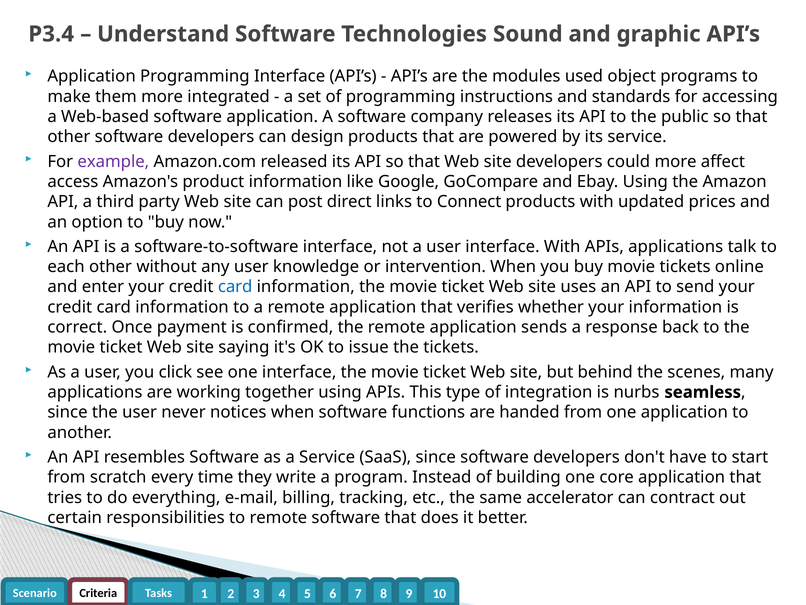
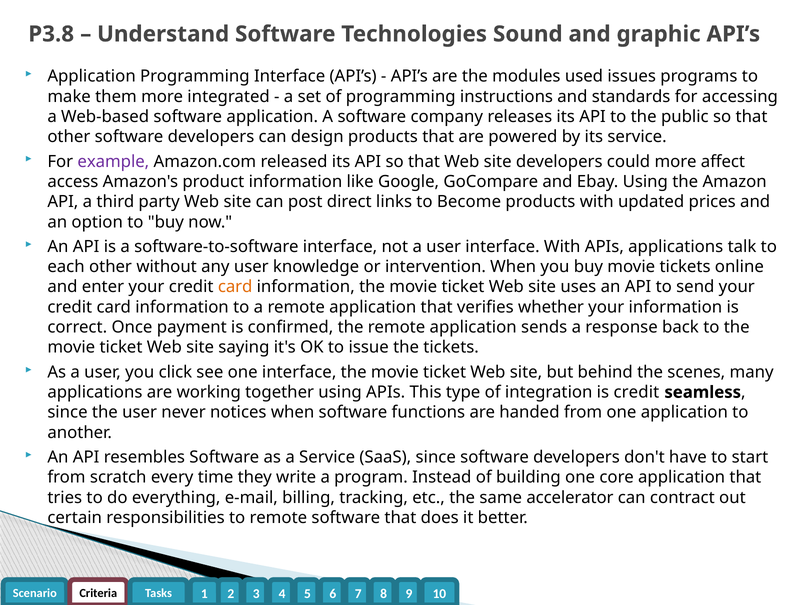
P3.4: P3.4 -> P3.8 (51, 34)
object: object -> issues (632, 76)
Connect: Connect -> Become (469, 202)
card colour: blue -> orange (235, 287)
is nurbs: nurbs -> credit (636, 392)
